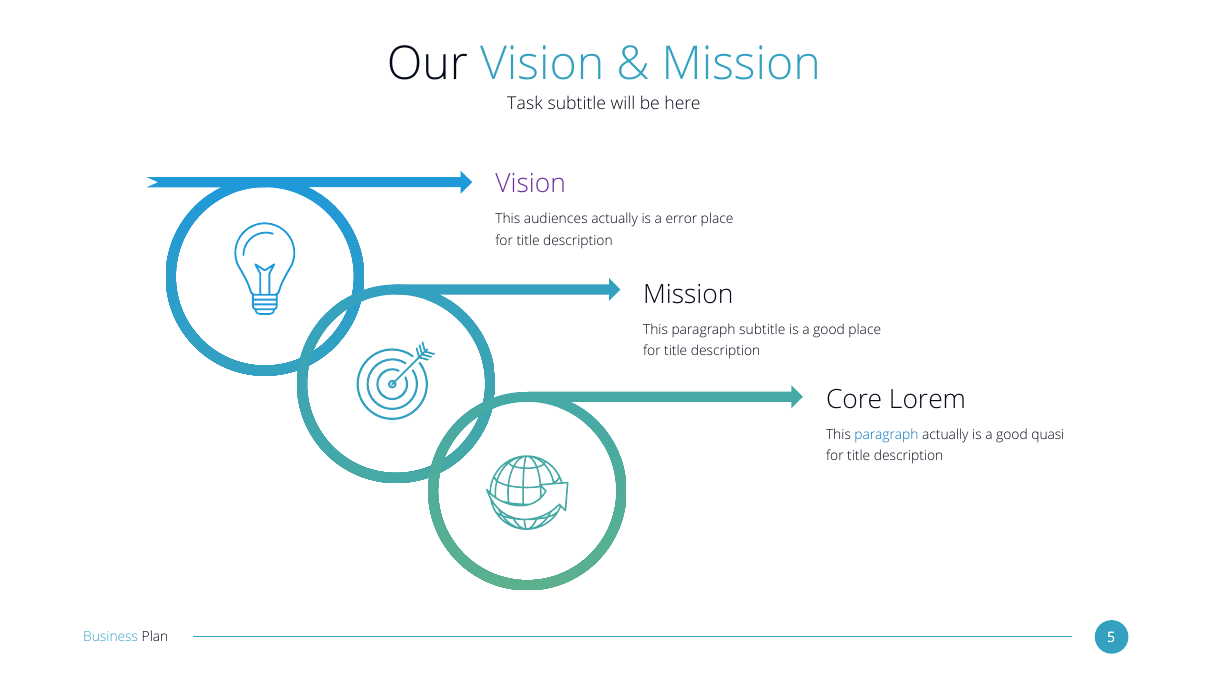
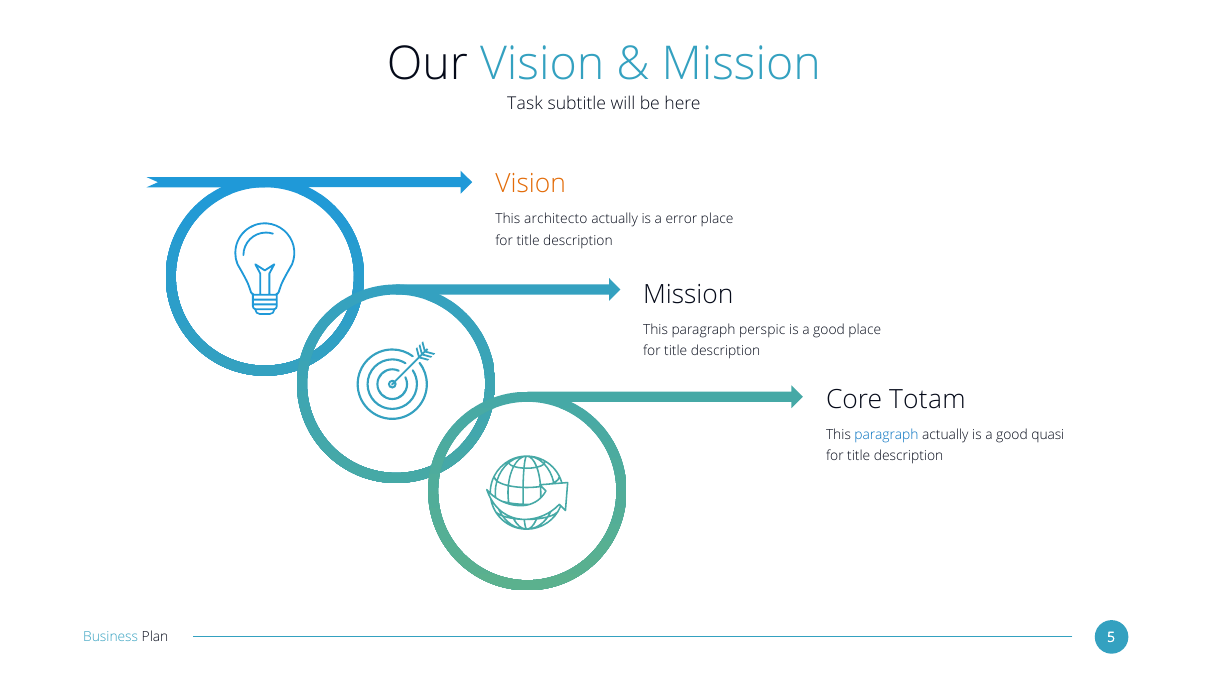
Vision colour: purple -> orange (531, 184)
audiences: audiences -> architecto (556, 219)
paragraph subtitle: subtitle -> perspic (762, 329)
Lorem: Lorem -> Totam (927, 399)
